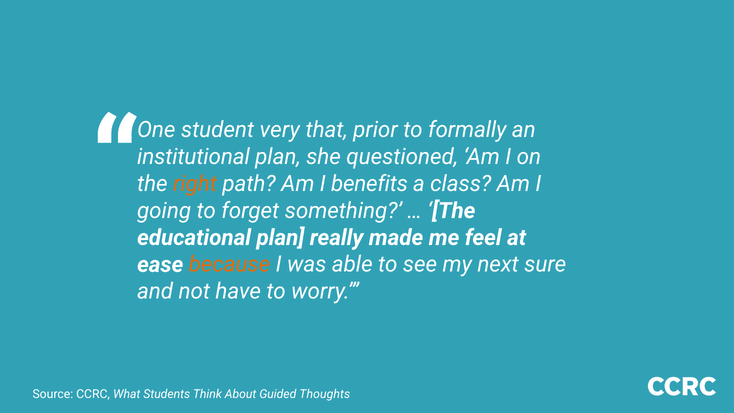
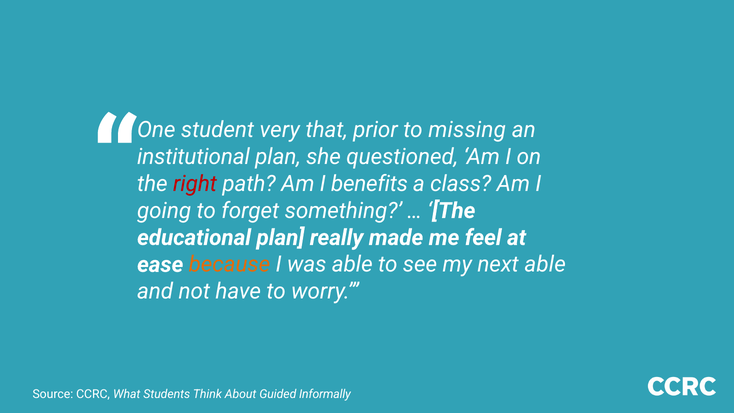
formally: formally -> missing (467, 130)
right colour: orange -> red (195, 184)
next sure: sure -> able (545, 264)
Thoughts: Thoughts -> Informally (325, 394)
